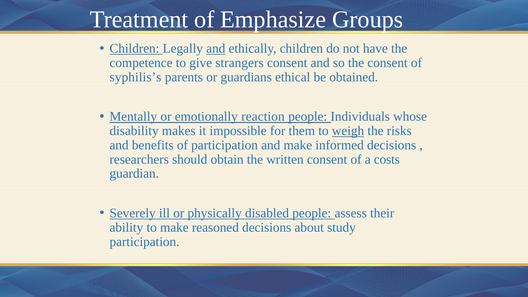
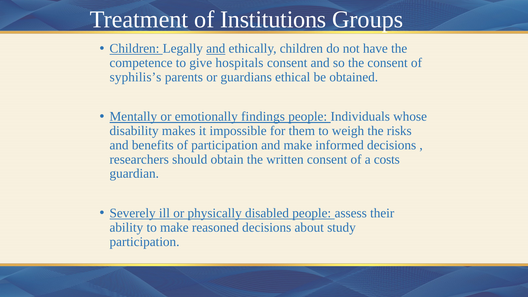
Emphasize: Emphasize -> Institutions (273, 20)
strangers: strangers -> hospitals (239, 63)
reaction: reaction -> findings (263, 117)
weigh underline: present -> none (348, 131)
